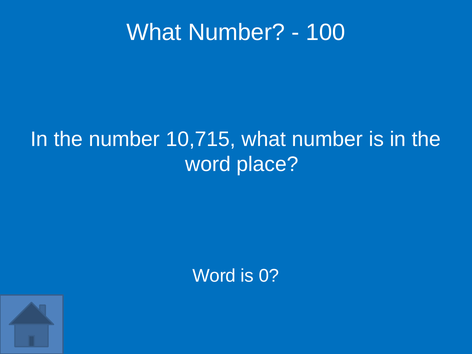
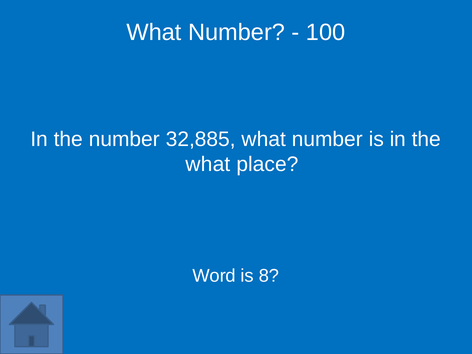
10,715: 10,715 -> 32,885 (201, 139)
word: word -> what (208, 164)
0: 0 -> 8 (269, 276)
